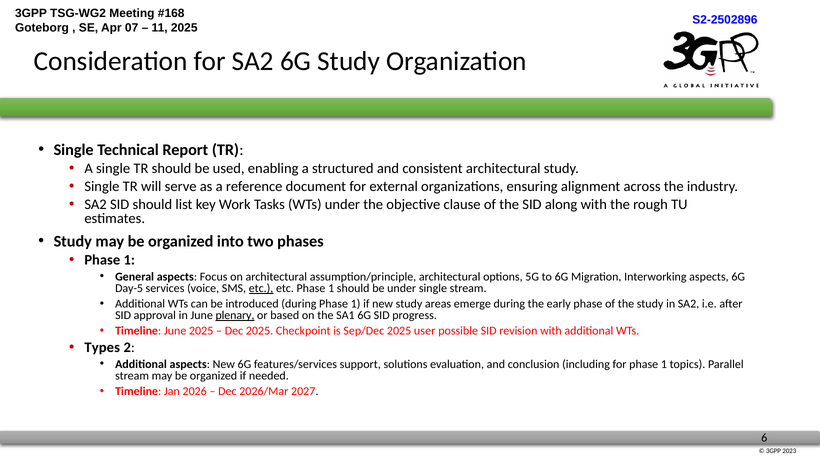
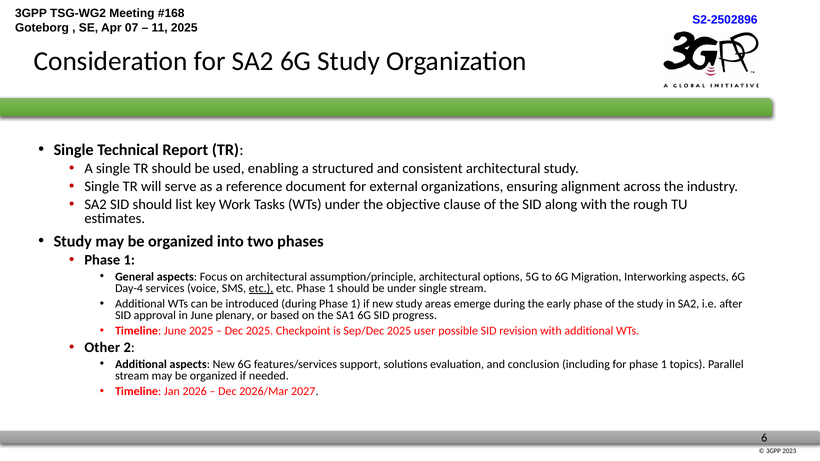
Day-5: Day-5 -> Day-4 (129, 289)
plenary underline: present -> none (235, 316)
Types: Types -> Other (102, 348)
